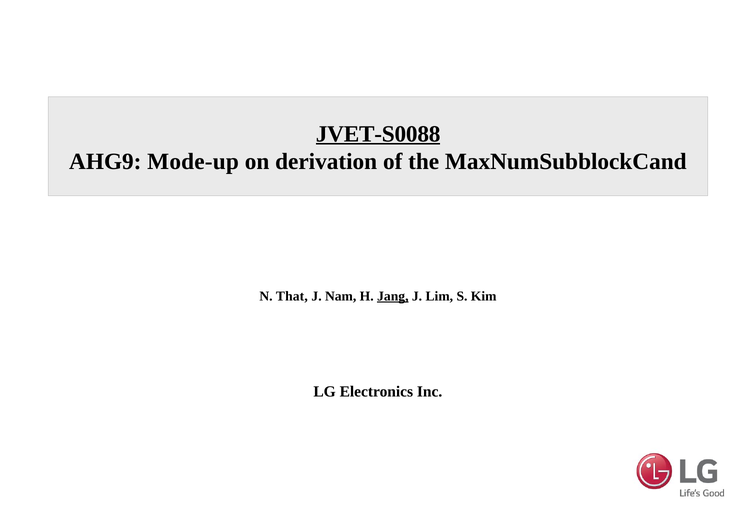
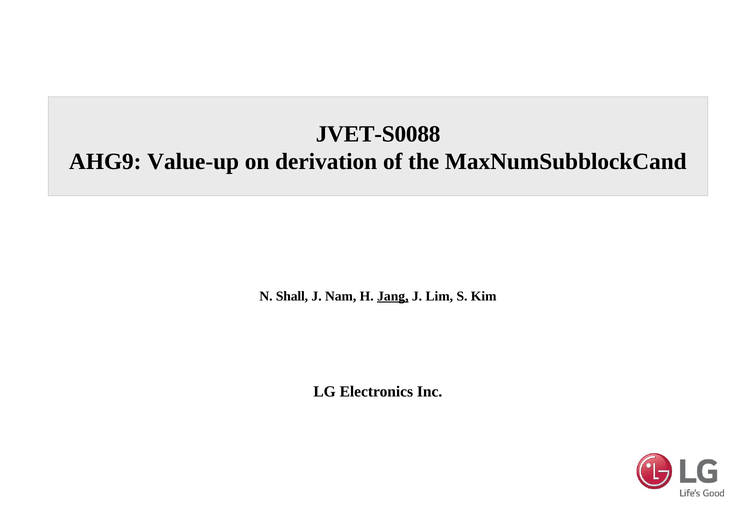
JVET-S0088 underline: present -> none (378, 134)
Mode-up: Mode-up -> Value-up (193, 162)
That: That -> Shall (292, 296)
